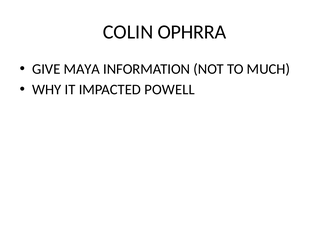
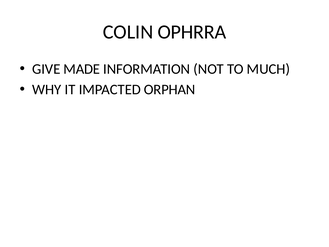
MAYA: MAYA -> MADE (82, 69)
POWELL: POWELL -> ORPHAN (170, 89)
